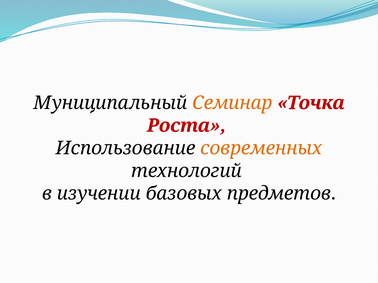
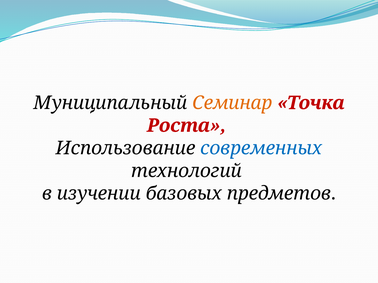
современных colour: orange -> blue (261, 148)
